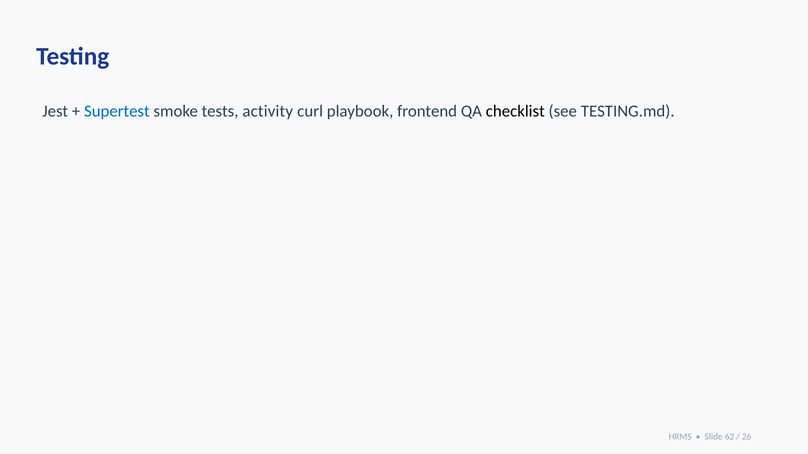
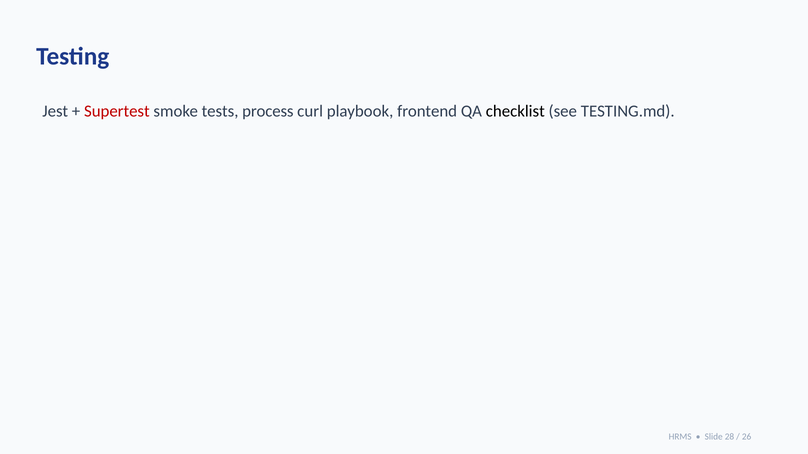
Supertest colour: blue -> red (117, 111)
activity: activity -> process (268, 111)
62: 62 -> 28 (729, 437)
